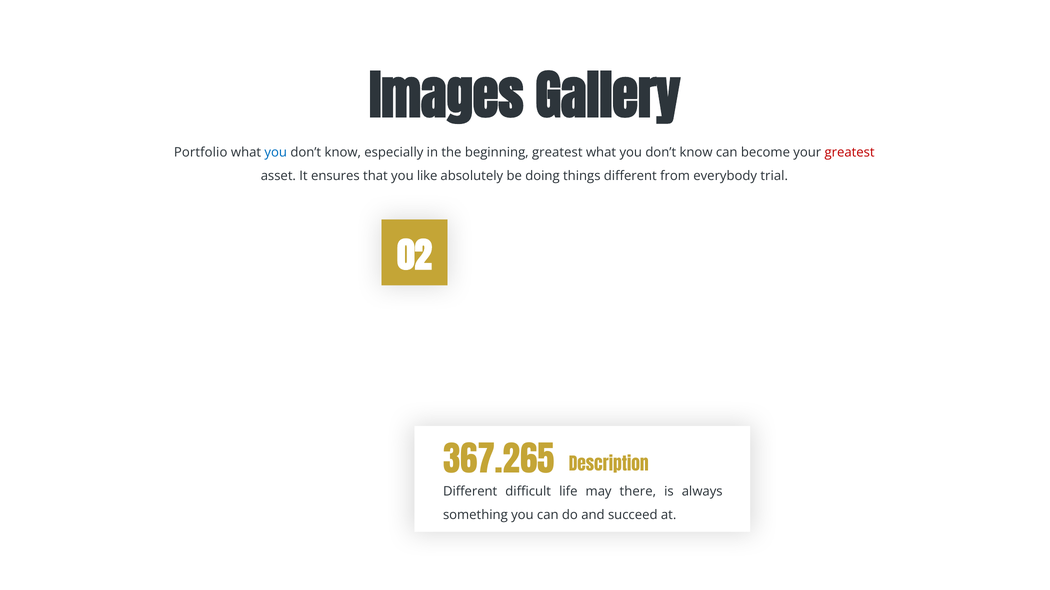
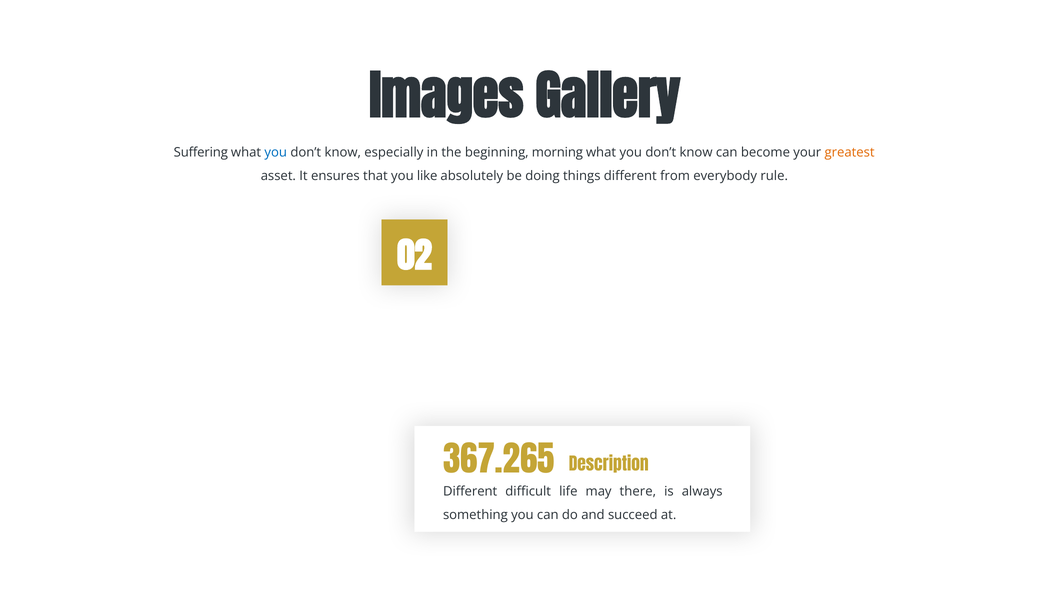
Portfolio: Portfolio -> Suffering (201, 152)
beginning greatest: greatest -> morning (557, 152)
greatest colour: red -> orange (850, 152)
trial: trial -> rule (774, 176)
